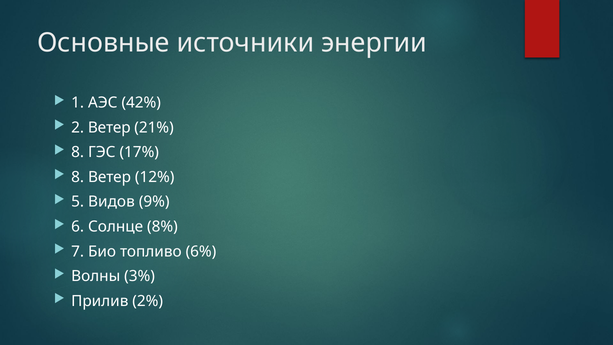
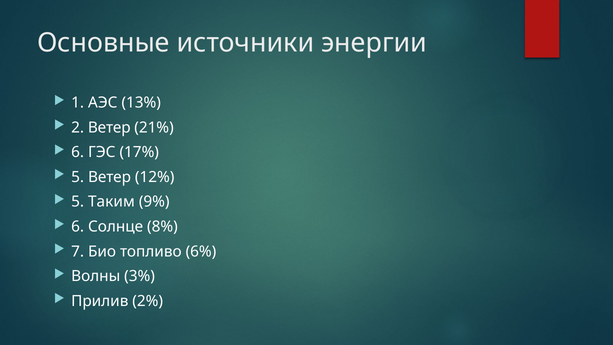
42%: 42% -> 13% (141, 103)
8: 8 -> 6 (78, 152)
8: 8 -> 5 (78, 177)
Видов: Видов -> Таким (111, 202)
